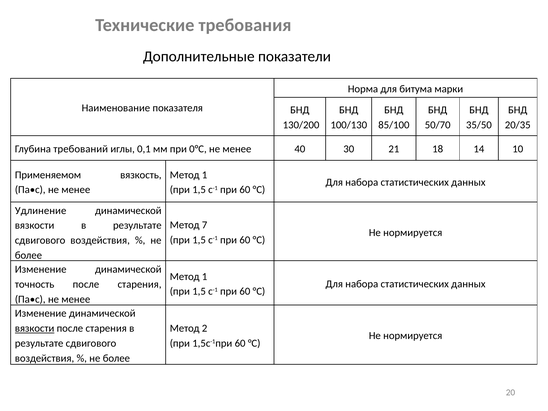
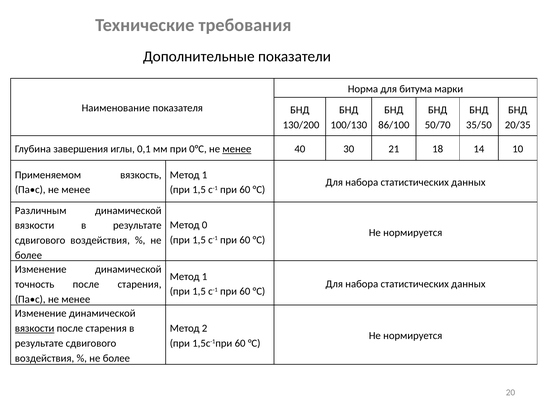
85/100: 85/100 -> 86/100 (394, 125)
требований: требований -> завершения (81, 149)
менее underline: none -> present (237, 149)
Удлинение: Удлинение -> Различным (41, 211)
7: 7 -> 0 (205, 225)
